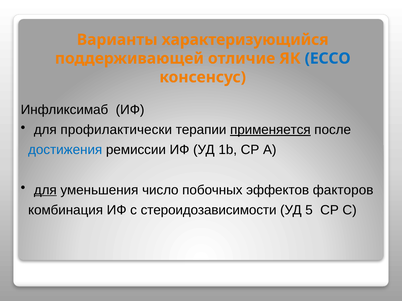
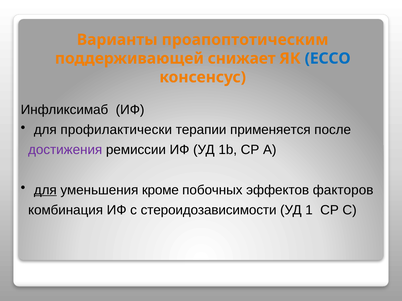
характеризующийся: характеризующийся -> проапоптотическим (245, 40)
отличие: отличие -> снижает (242, 59)
применяется underline: present -> none (270, 130)
достижения colour: blue -> purple (65, 150)
число: число -> кроме (160, 190)
5: 5 -> 1 (309, 210)
